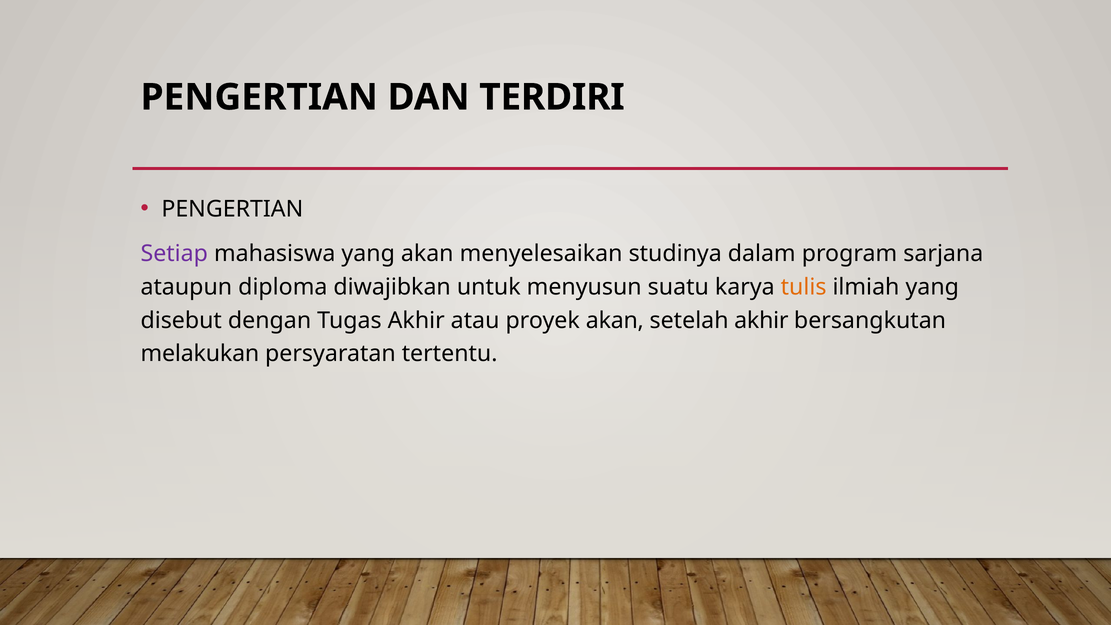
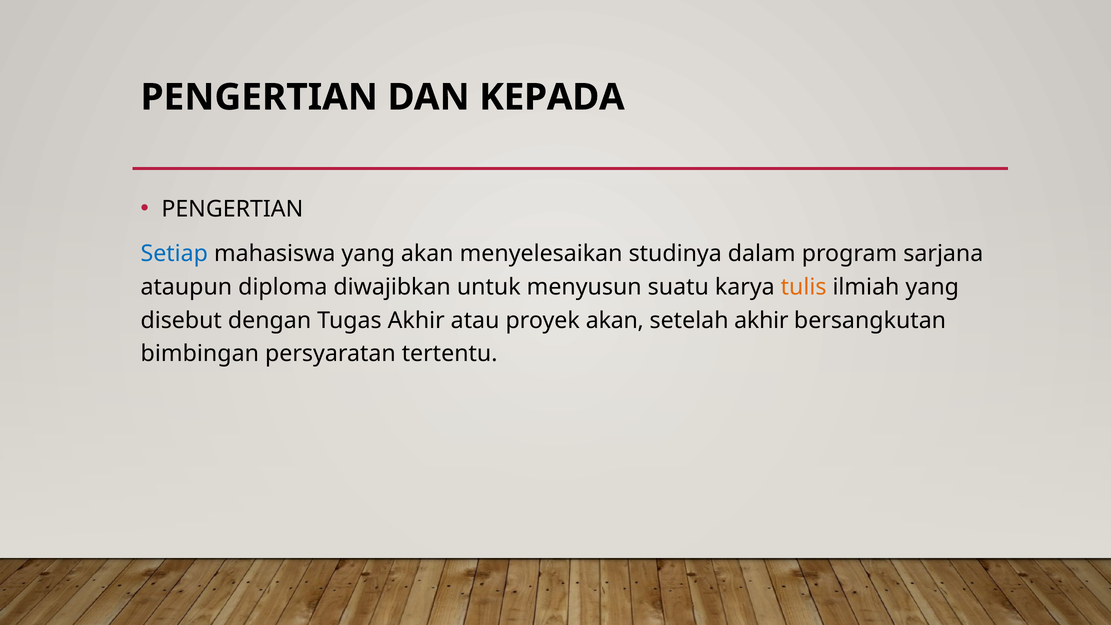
TERDIRI: TERDIRI -> KEPADA (552, 97)
Setiap colour: purple -> blue (174, 254)
melakukan: melakukan -> bimbingan (200, 354)
